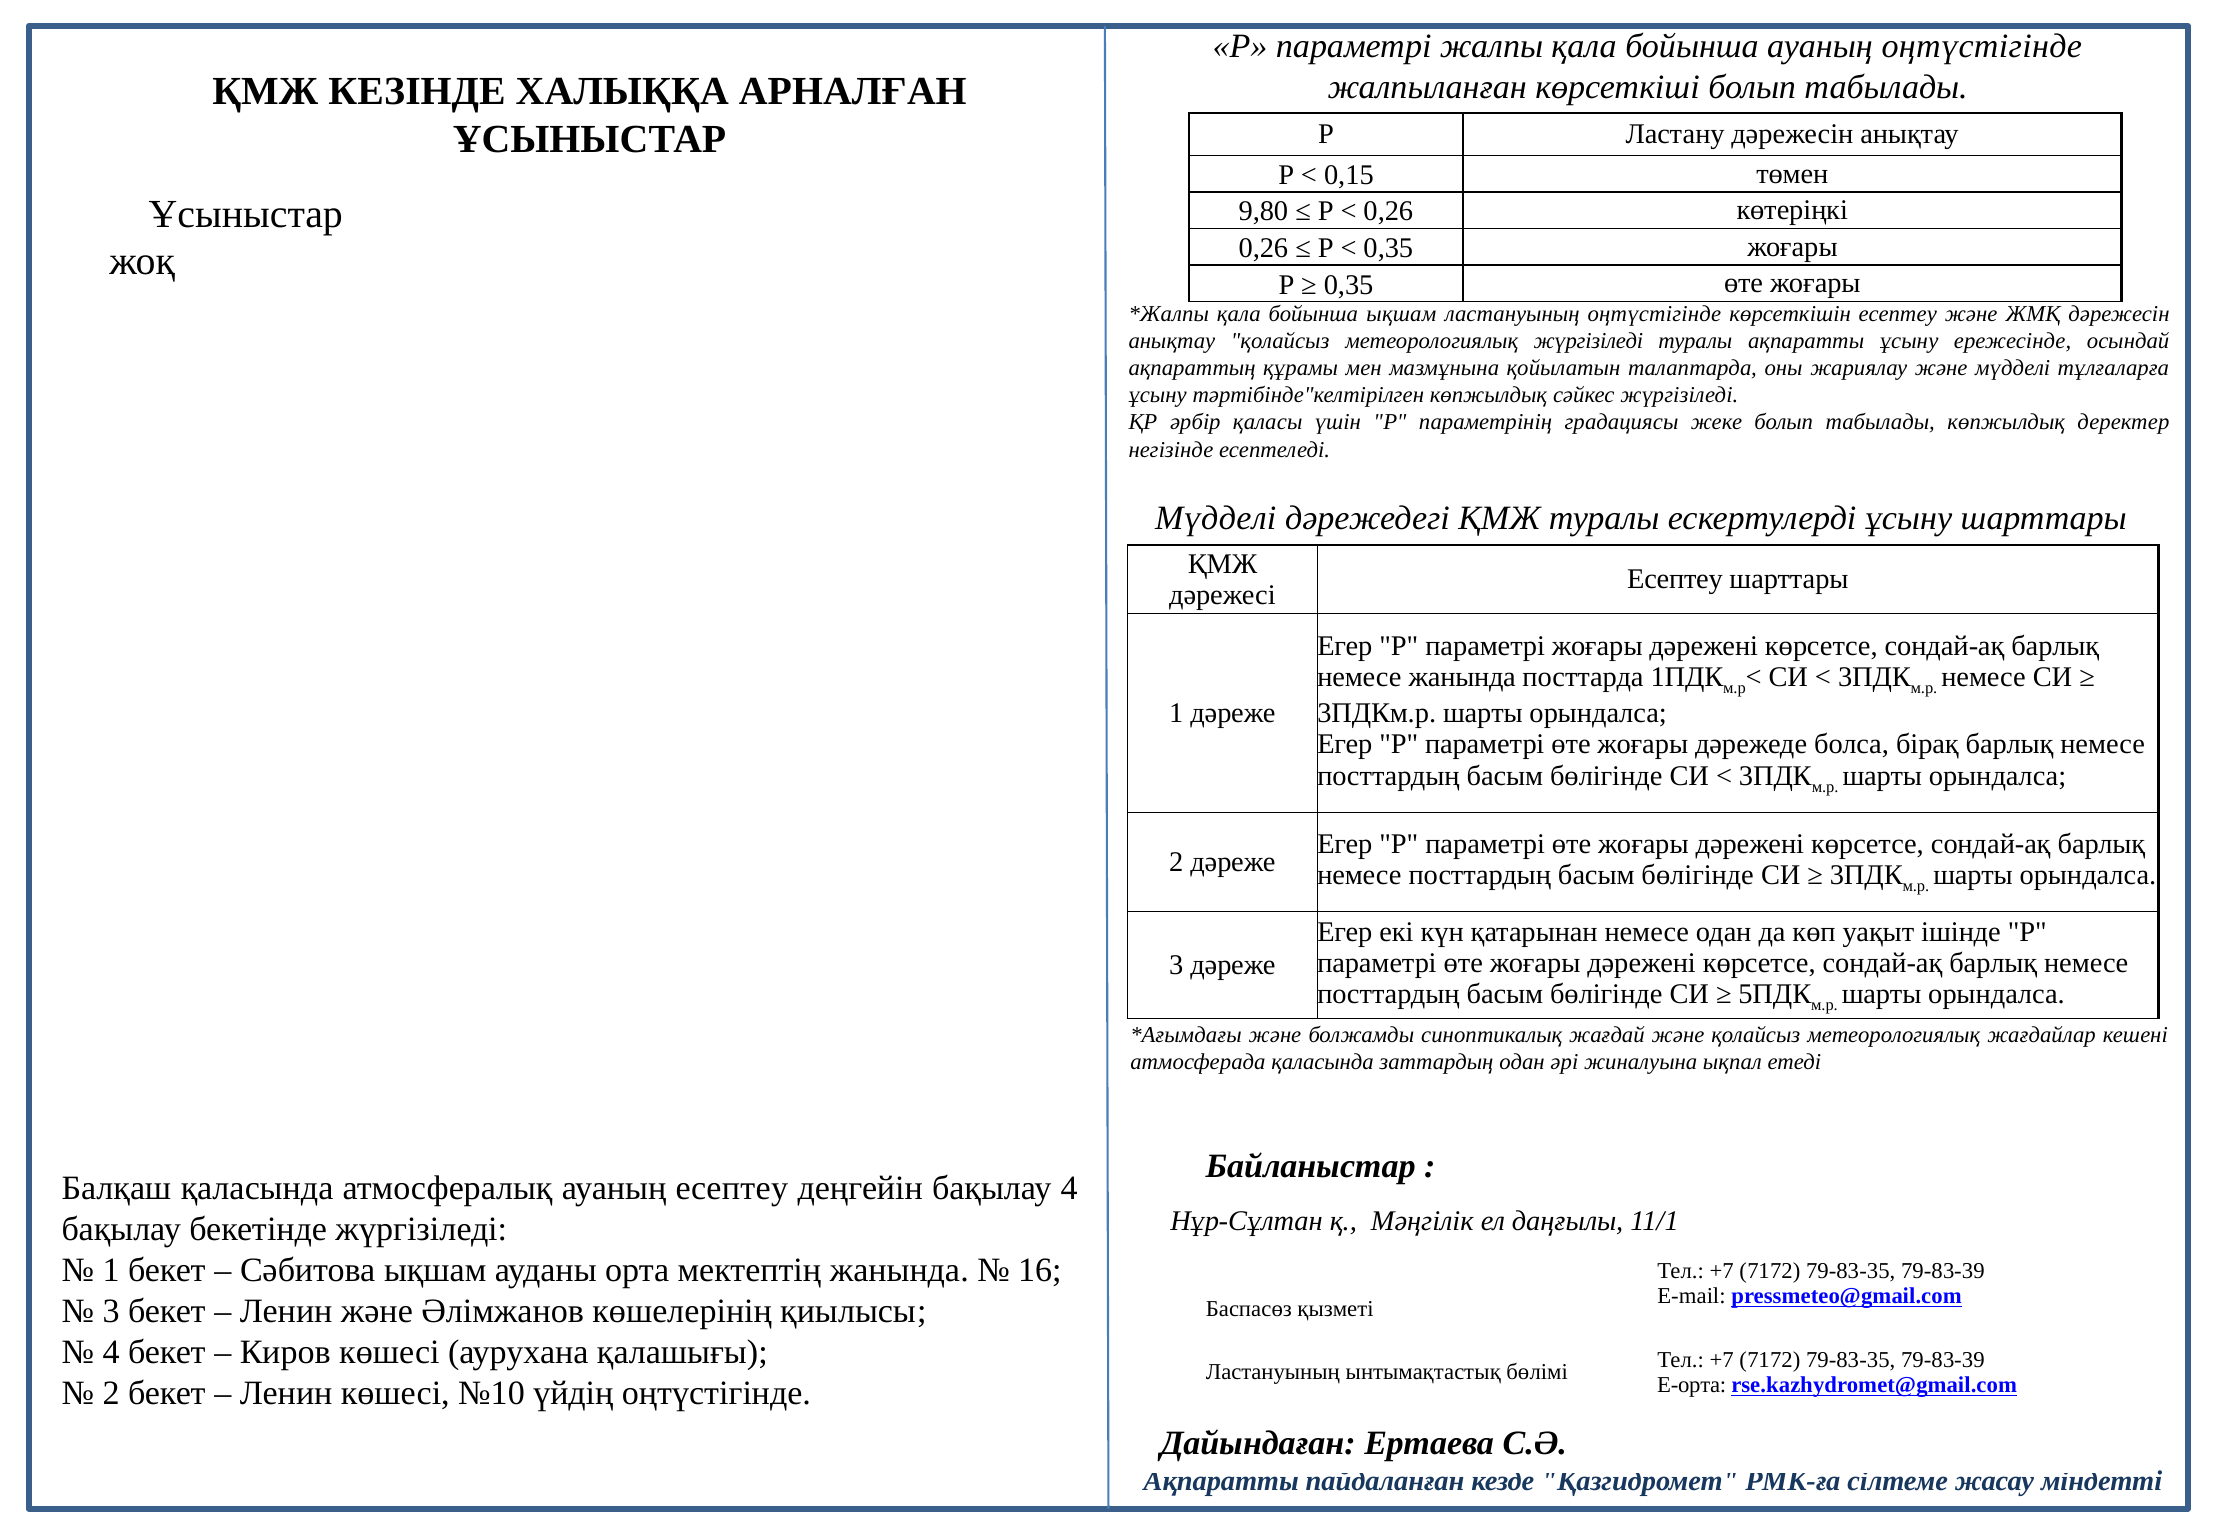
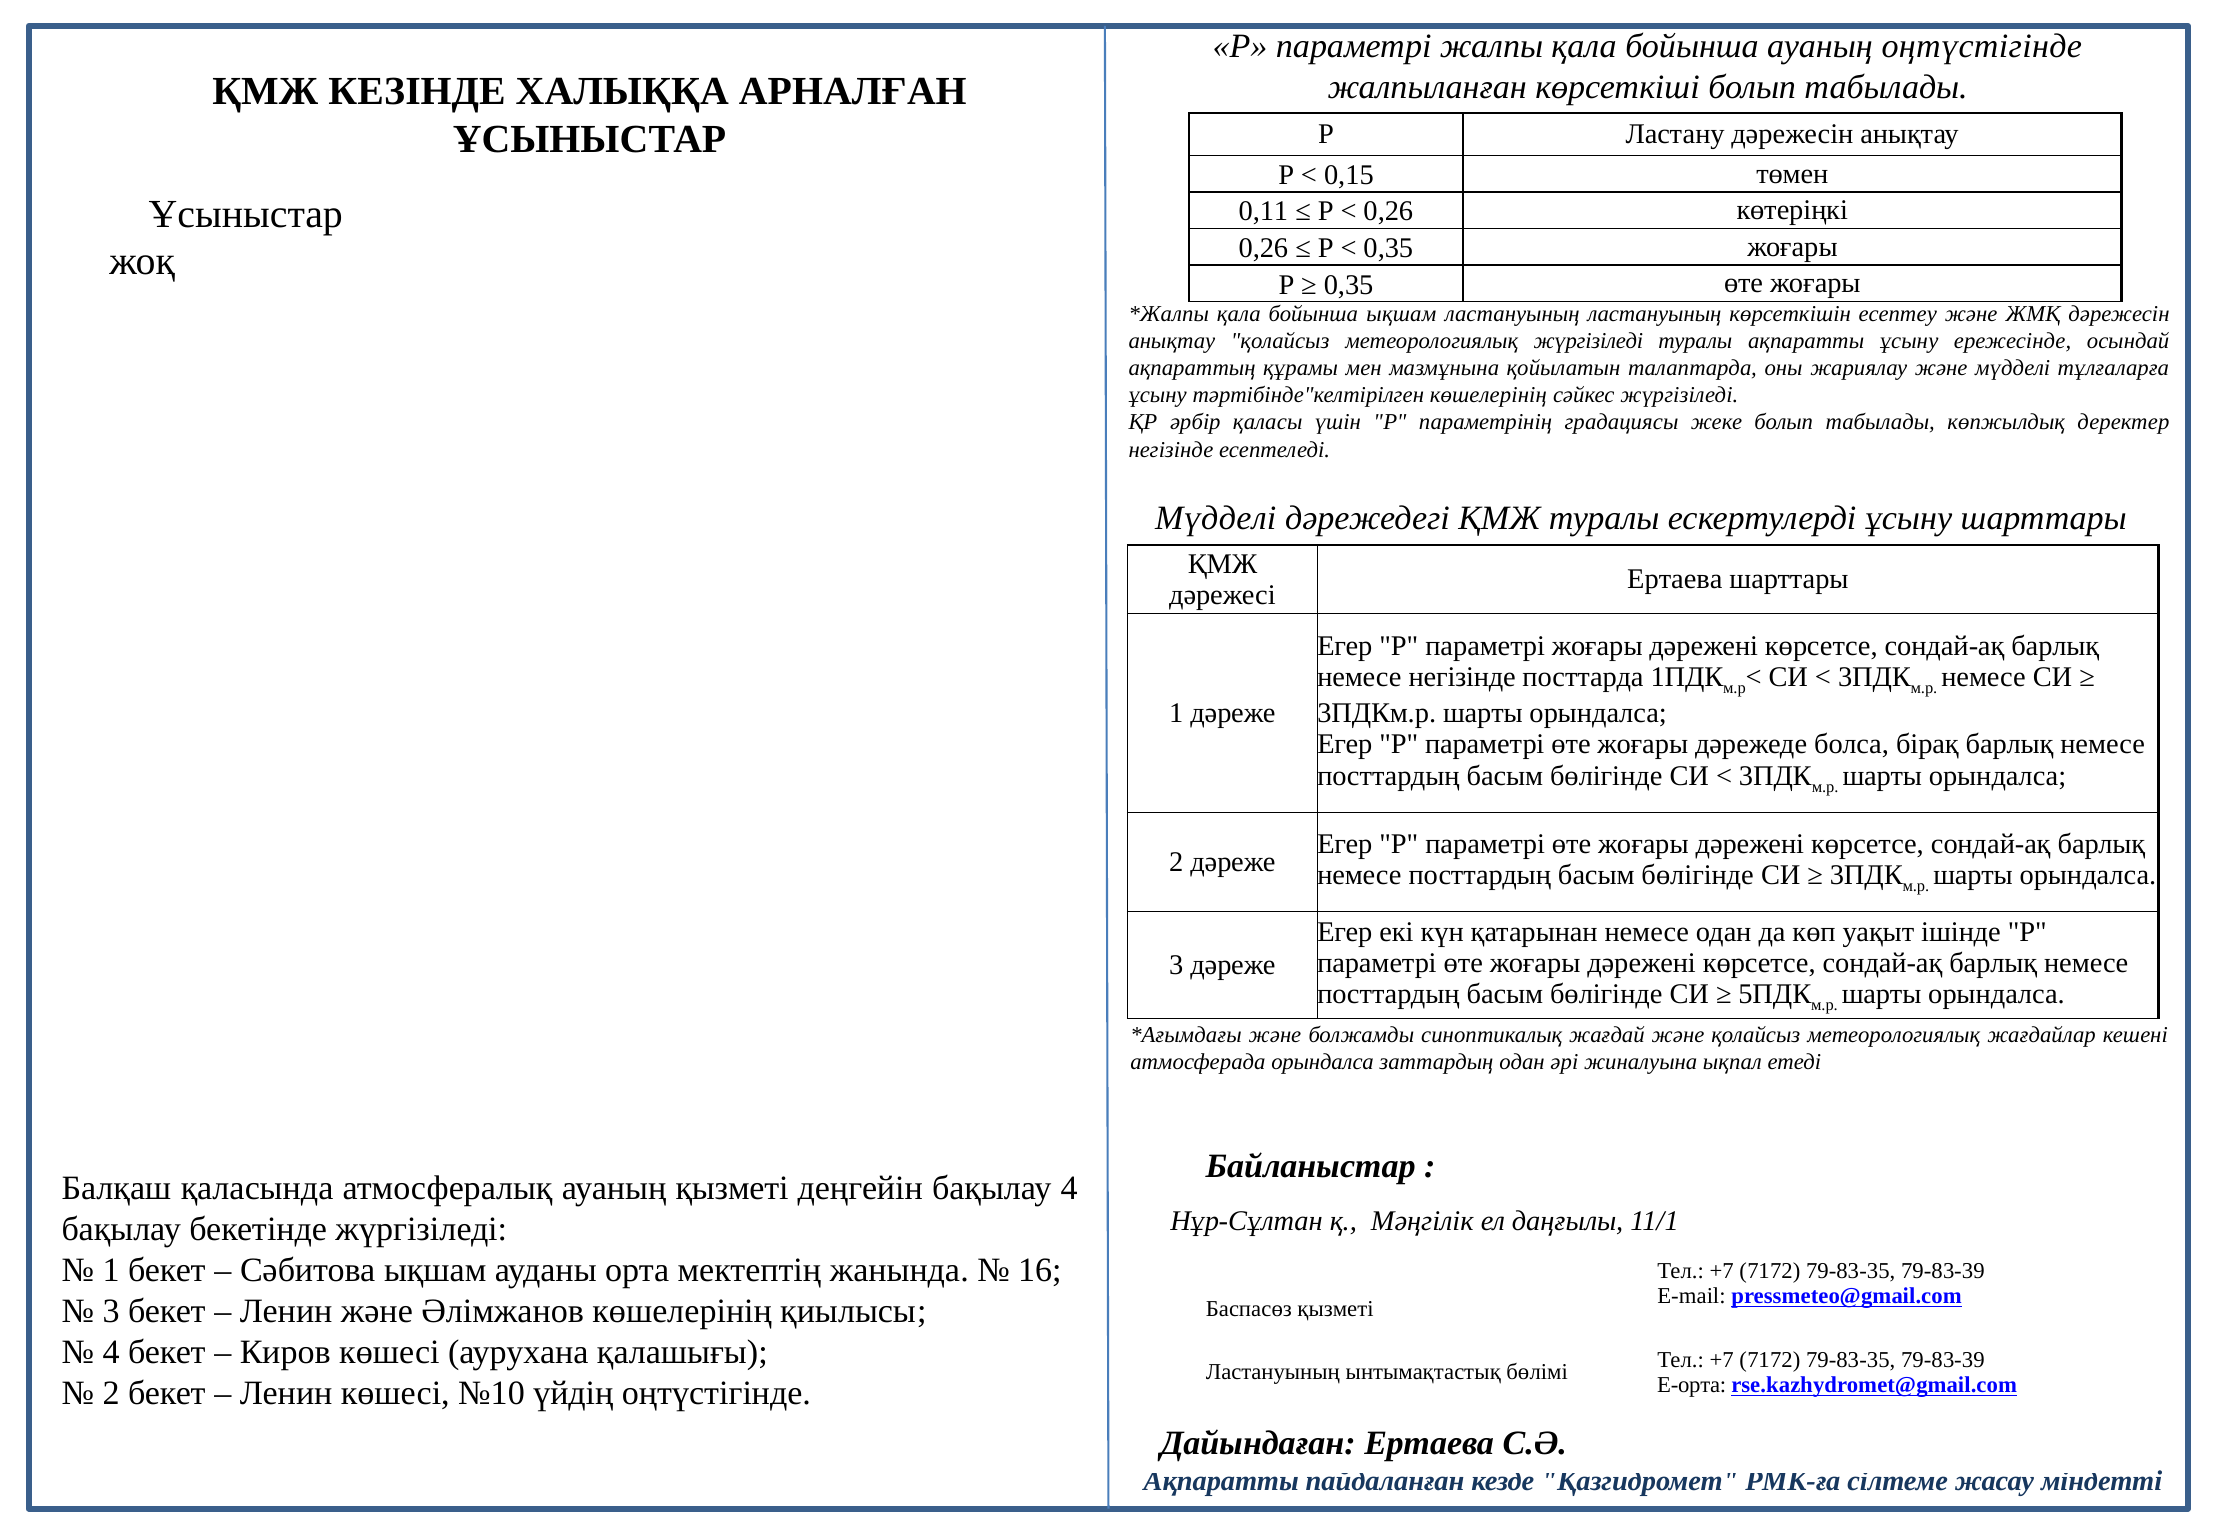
9,80: 9,80 -> 0,11 (1263, 211)
ластануының оңтүстігінде: оңтүстігінде -> ластануының (1655, 313)
тәртібінде"келтірілген көпжылдық: көпжылдық -> көшелерінің (1488, 395)
Есептеу: Есептеу -> Ертаева (1675, 579)
немесе жанында: жанында -> негізінде (1462, 677)
атмосферада қаласында: қаласында -> орындалса (1323, 1062)
ауаның есептеу: есептеу -> қызметі (732, 1188)
